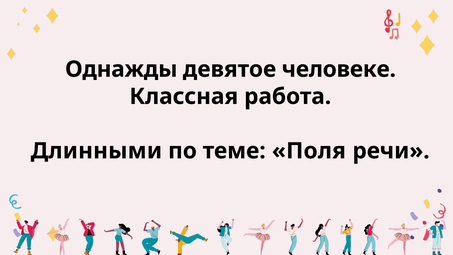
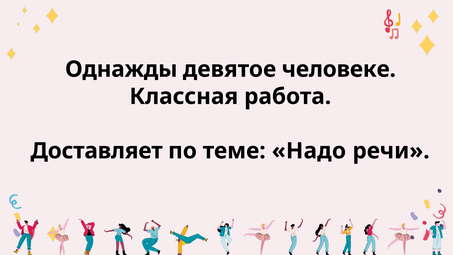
Длинными: Длинными -> Доставляет (97, 151)
Поля: Поля -> Надо (309, 151)
